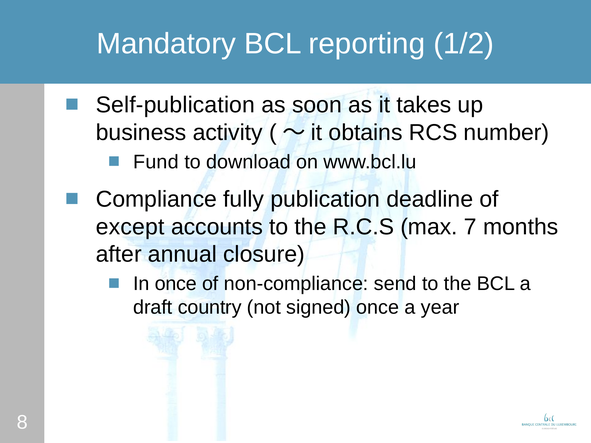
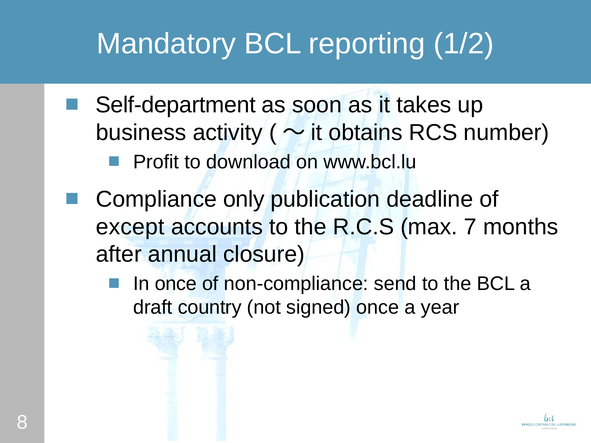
Self-publication: Self-publication -> Self-department (176, 105)
Fund: Fund -> Profit (156, 162)
fully: fully -> only (244, 199)
